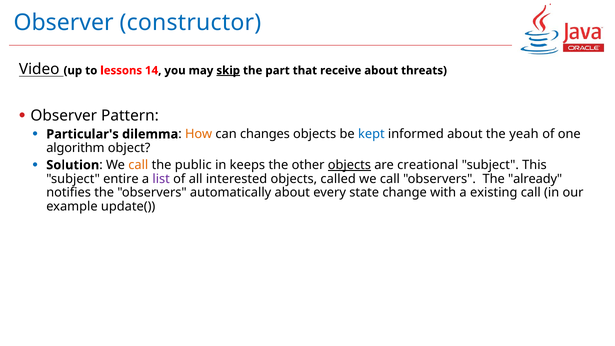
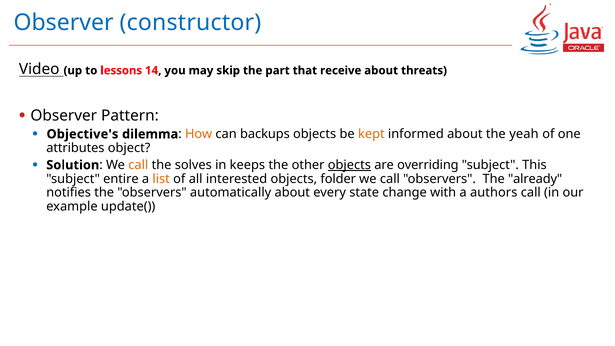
skip underline: present -> none (228, 70)
Particular's: Particular's -> Objective's (82, 134)
changes: changes -> backups (265, 134)
kept colour: blue -> orange (371, 134)
algorithm: algorithm -> attributes (75, 148)
public: public -> solves (193, 165)
creational: creational -> overriding (428, 165)
list colour: purple -> orange (161, 179)
called: called -> folder (338, 179)
existing: existing -> authors (494, 193)
